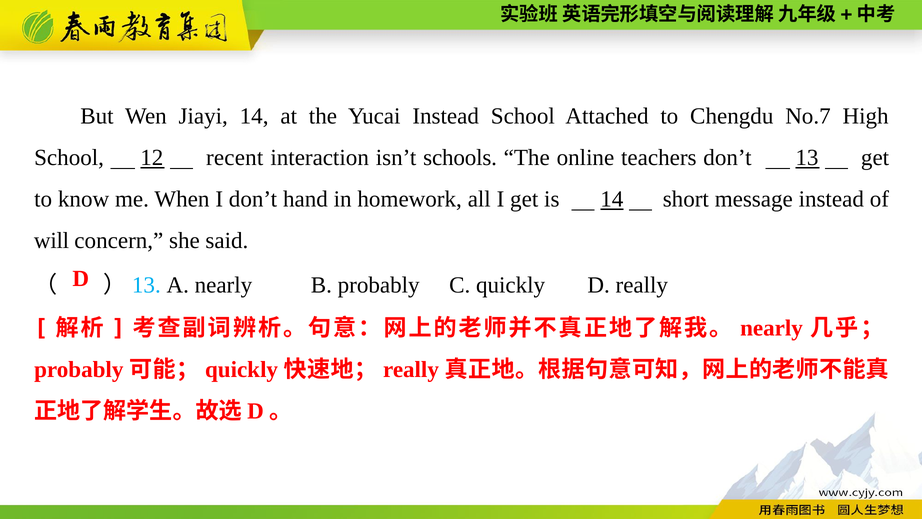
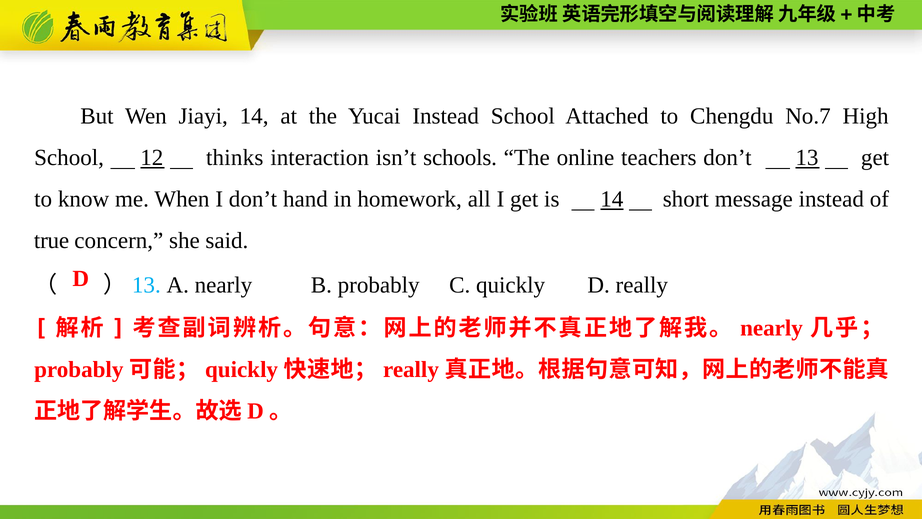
recent: recent -> thinks (235, 157)
will: will -> true (52, 240)
